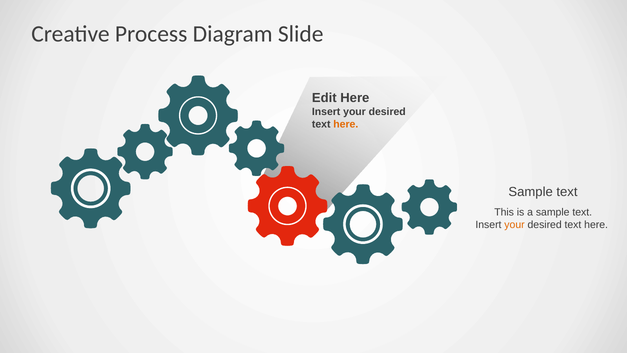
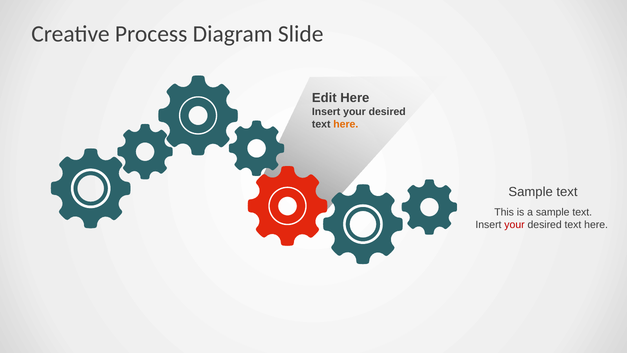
your colour: orange -> red (515, 225)
